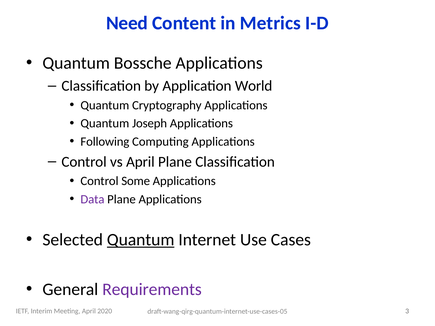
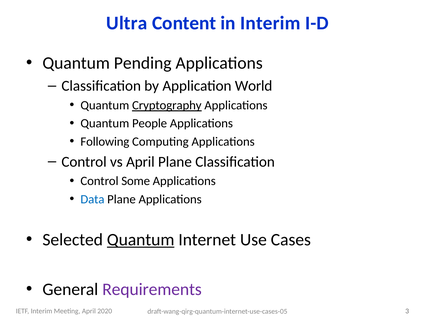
Need: Need -> Ultra (127, 23)
in Metrics: Metrics -> Interim (270, 23)
Bossche: Bossche -> Pending (143, 63)
Cryptography underline: none -> present (167, 105)
Joseph: Joseph -> People (150, 124)
Data colour: purple -> blue (92, 199)
